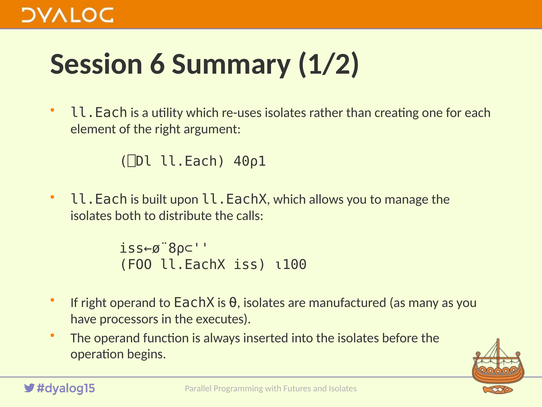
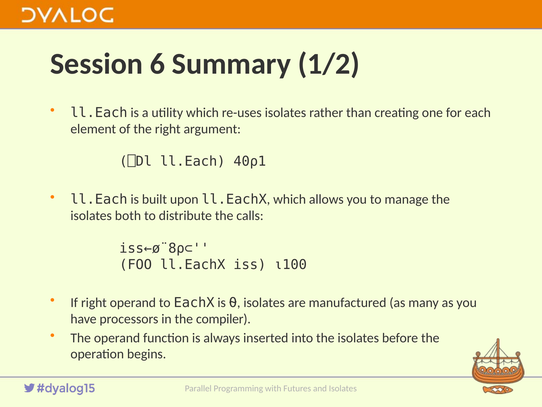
executes: executes -> compiler (223, 318)
